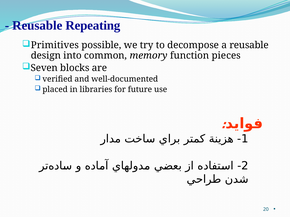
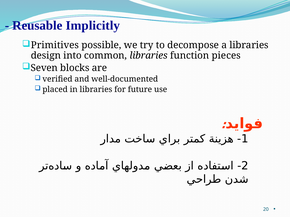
Repeating: Repeating -> Implicitly (93, 26)
a reusable: reusable -> libraries (249, 45)
common memory: memory -> libraries (149, 56)
